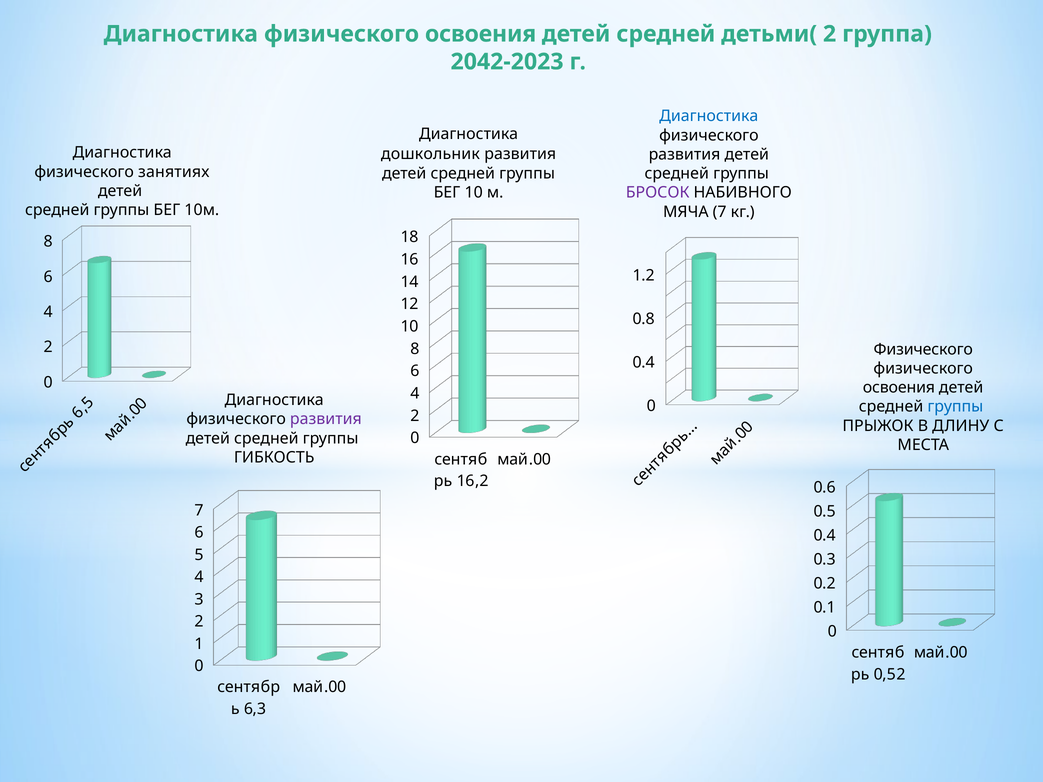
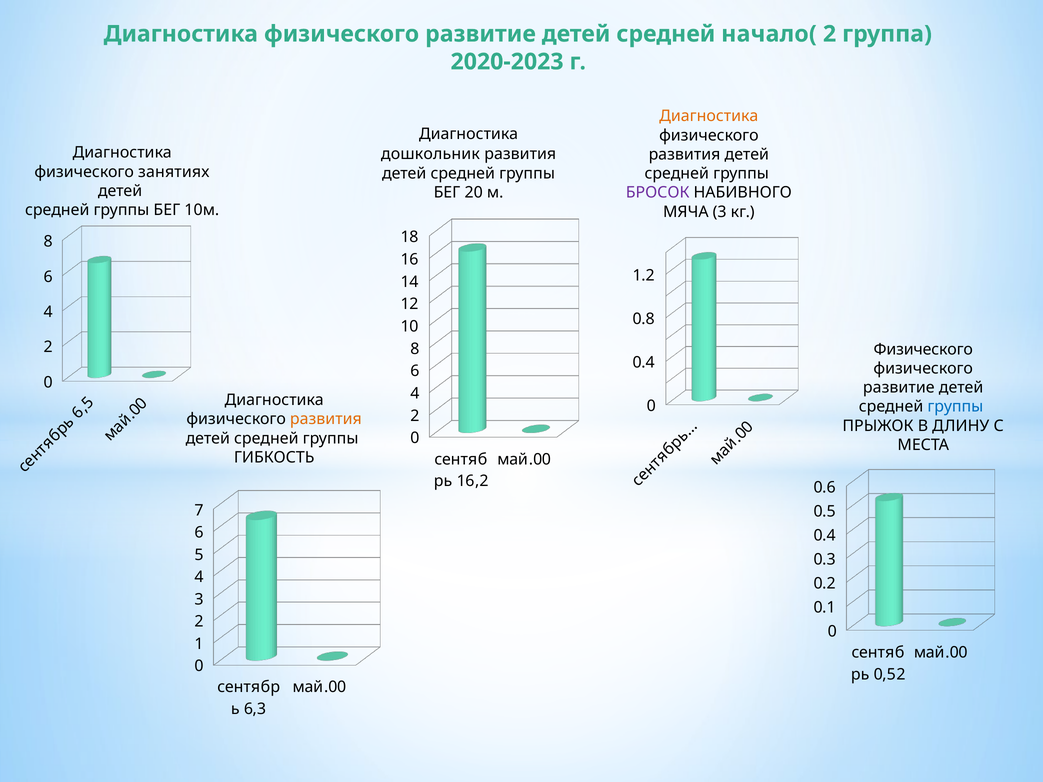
Диагностика физического освоения: освоения -> развитие (480, 34)
детьми(: детьми( -> начало( (769, 34)
2042-2023: 2042-2023 -> 2020-2023 (507, 62)
Диагностика colour: blue -> orange (709, 116)
БЕГ 10: 10 -> 20 (474, 193)
МЯЧА 7: 7 -> 3 (720, 212)
освоения: освоения -> развитие (899, 388)
развития colour: purple -> orange (326, 419)
